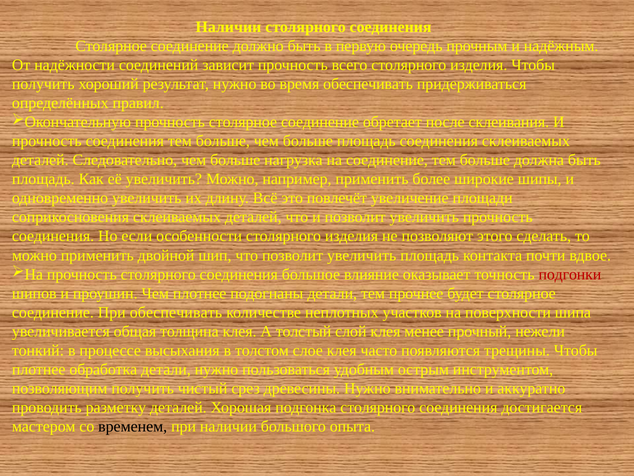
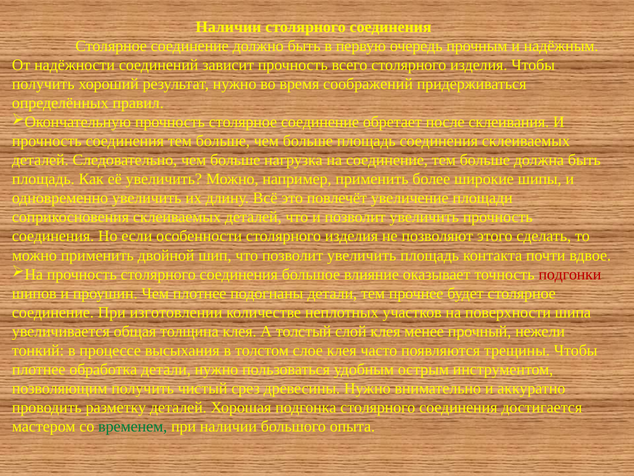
время обеспечивать: обеспечивать -> соображений (368, 84)
При обеспечивать: обеспечивать -> изготовлении (176, 312)
временем colour: black -> green (133, 426)
